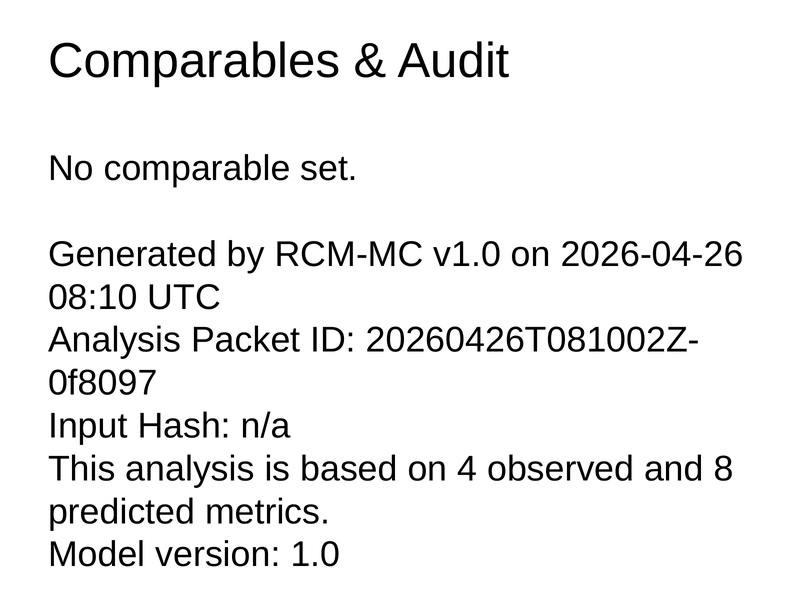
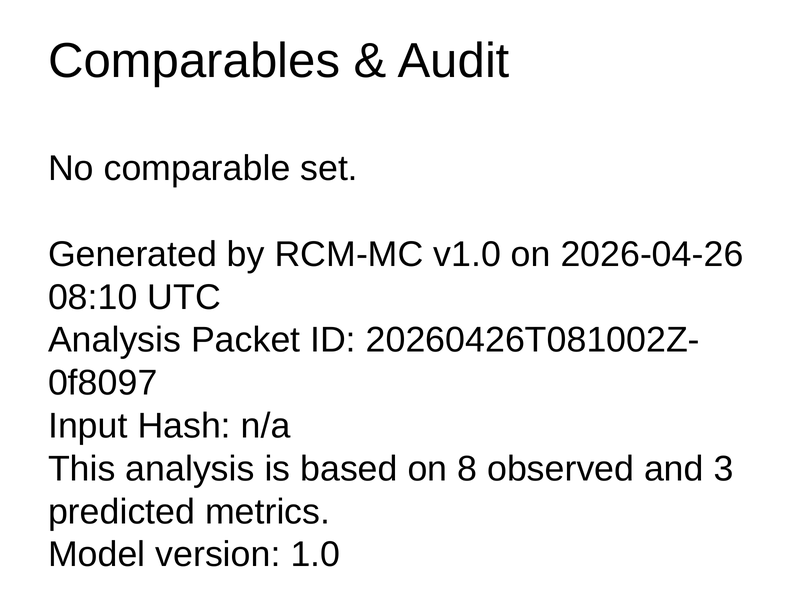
4: 4 -> 8 (467, 469)
8: 8 -> 3 (724, 469)
